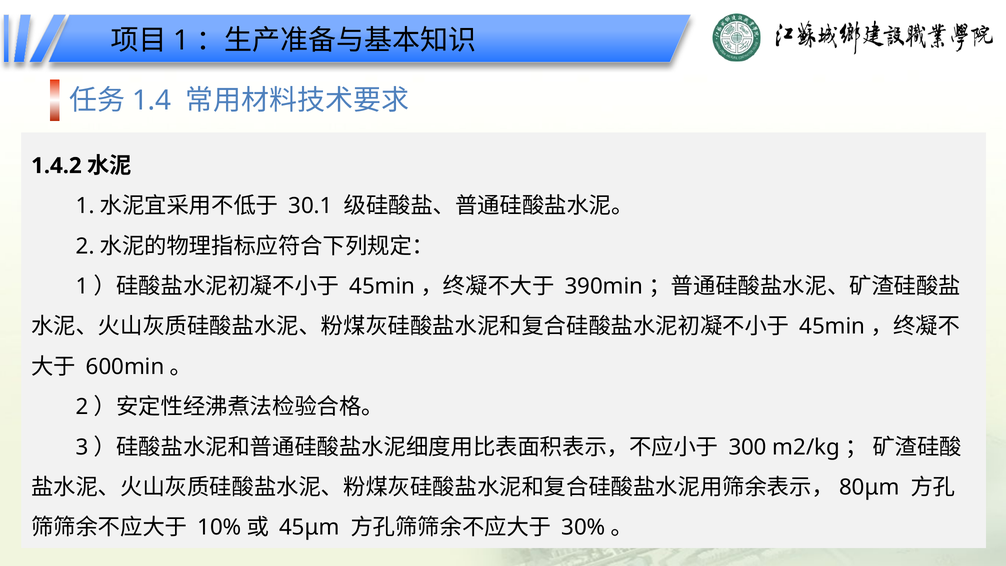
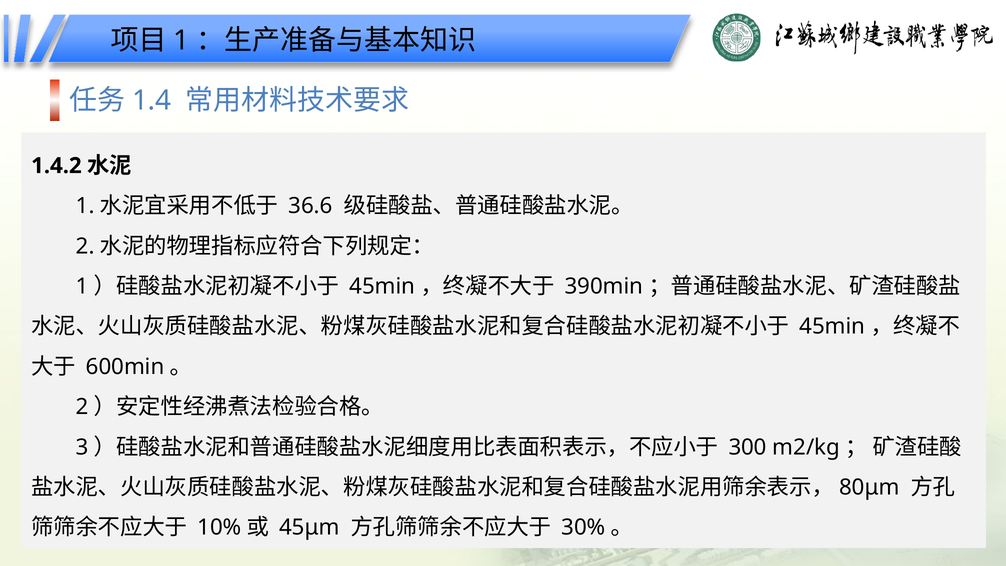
30.1: 30.1 -> 36.6 (310, 206)
